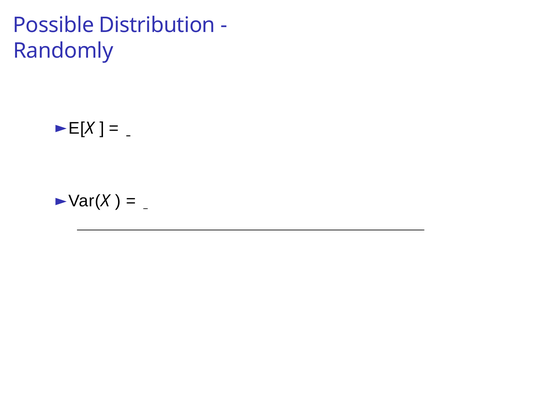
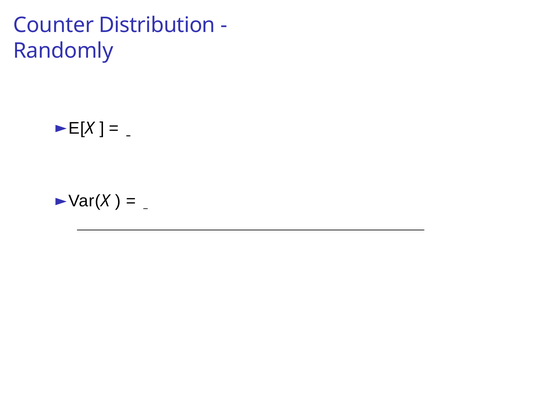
Possible: Possible -> Counter (53, 25)
